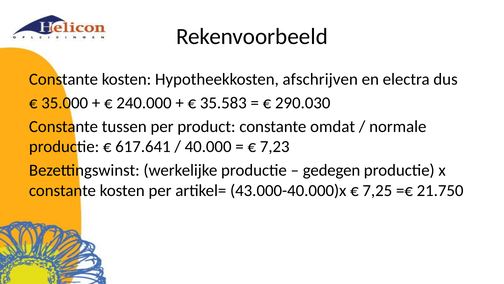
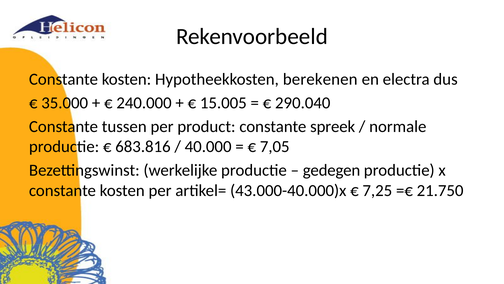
afschrijven: afschrijven -> berekenen (320, 79)
35.583: 35.583 -> 15.005 (223, 103)
290.030: 290.030 -> 290.040 (303, 103)
omdat: omdat -> spreek (333, 126)
617.641: 617.641 -> 683.816 (143, 147)
7,23: 7,23 -> 7,05 (275, 147)
